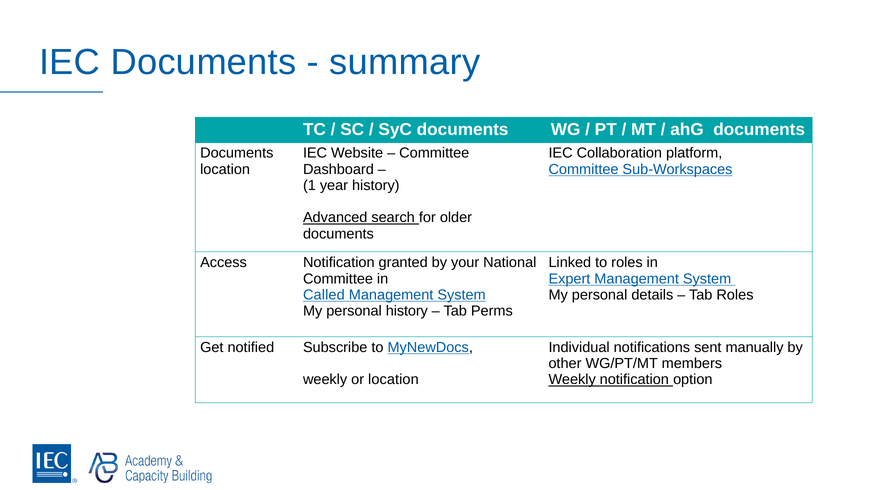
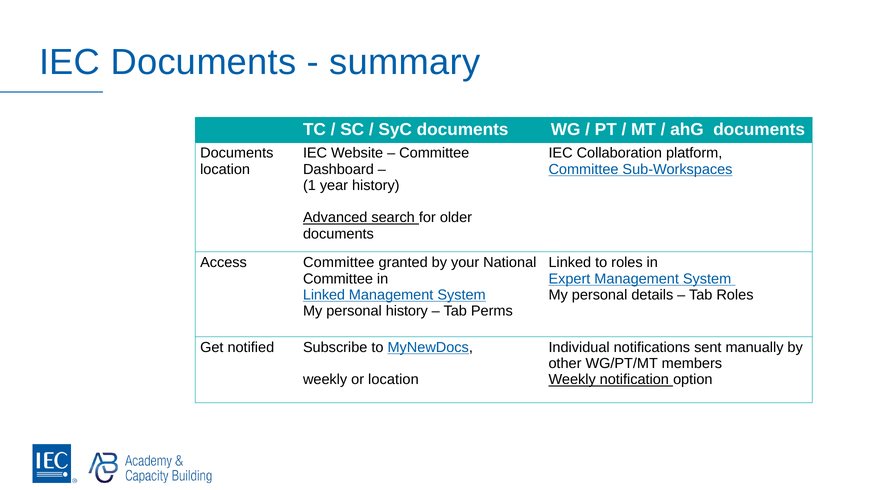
Access Notification: Notification -> Committee (339, 263)
Called: Called -> Linked (324, 295)
